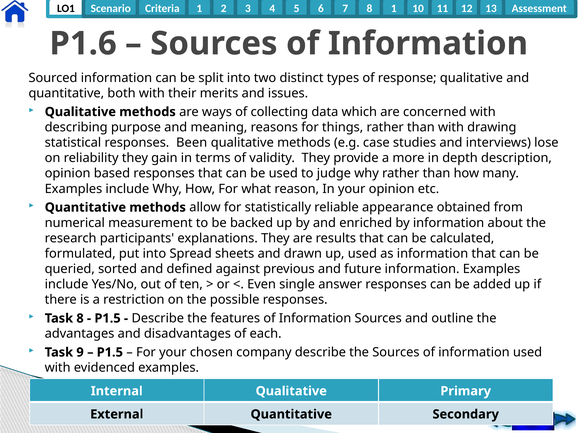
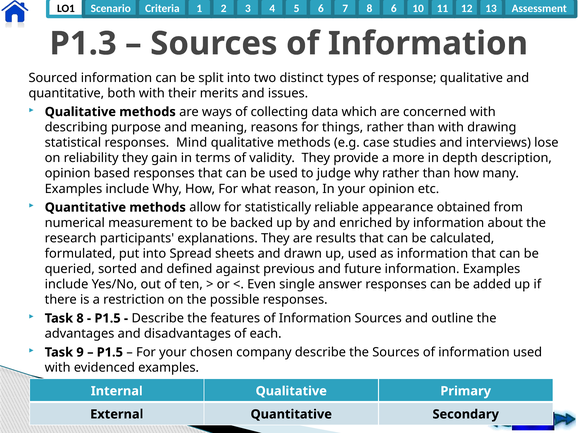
8 1: 1 -> 6 (394, 9)
P1.6: P1.6 -> P1.3 (83, 44)
Been: Been -> Mind (192, 143)
